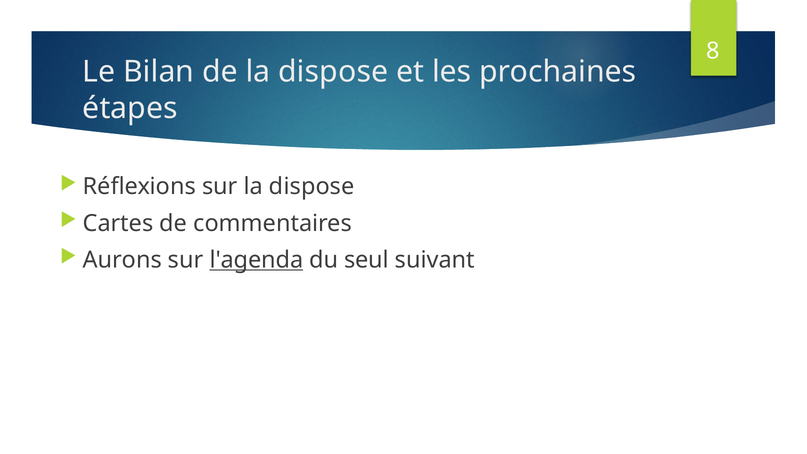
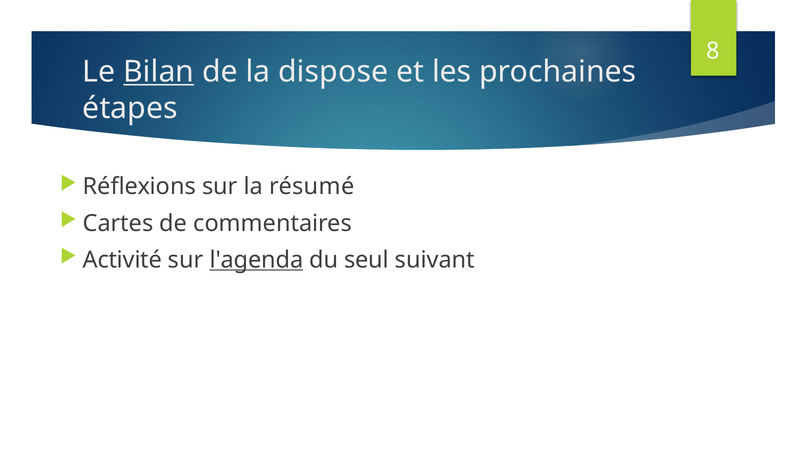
Bilan underline: none -> present (159, 72)
sur la dispose: dispose -> résumé (312, 187)
Aurons: Aurons -> Activité (122, 260)
